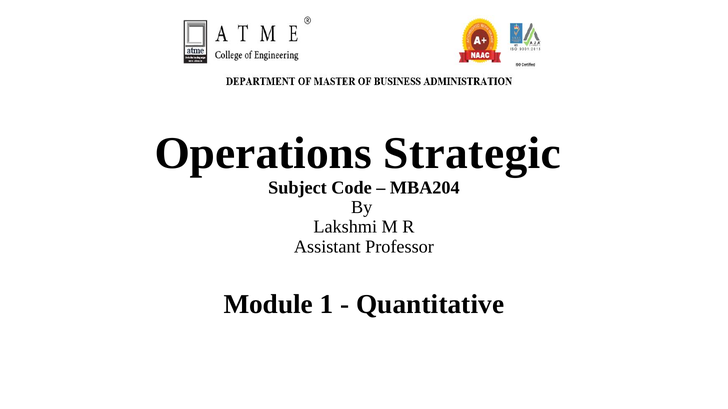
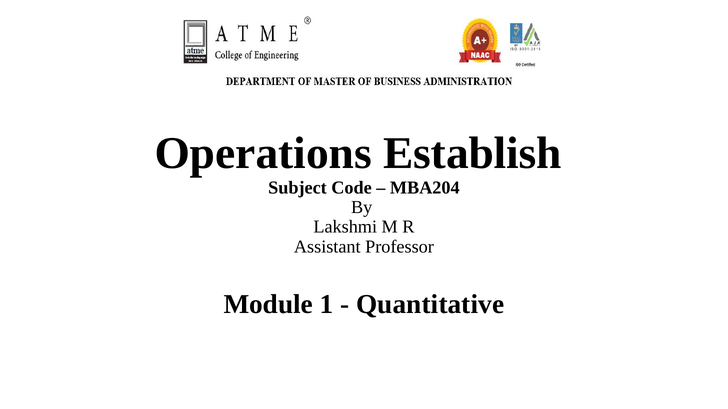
Strategic: Strategic -> Establish (472, 153)
